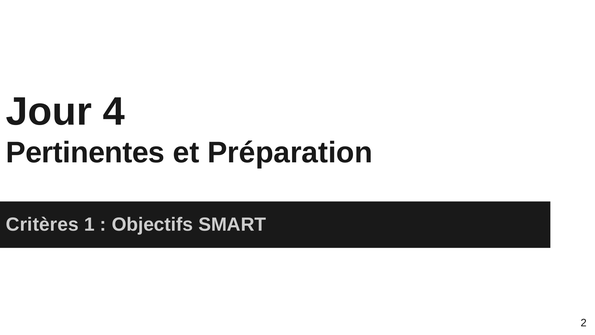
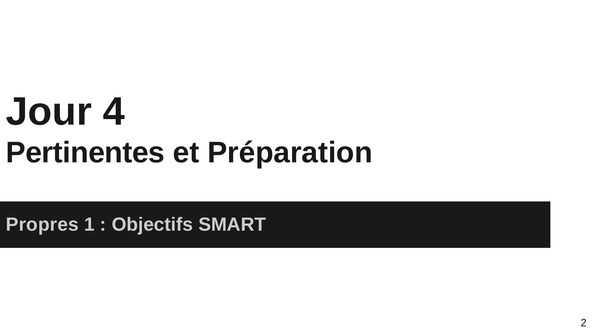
Critères: Critères -> Propres (42, 224)
